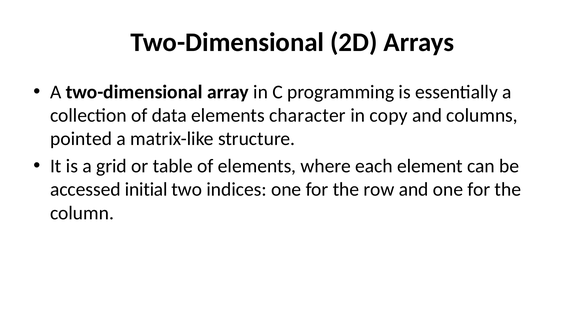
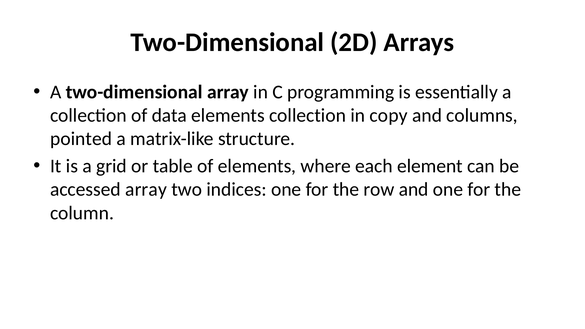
elements character: character -> collection (308, 115)
accessed initial: initial -> array (146, 190)
